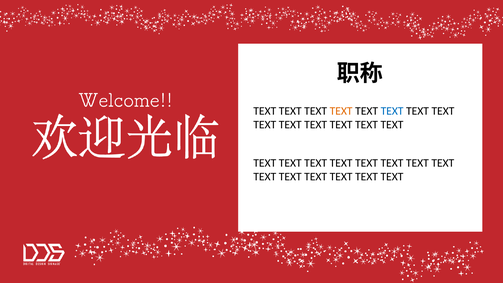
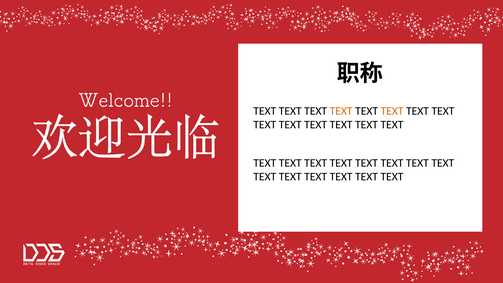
TEXT colour: blue -> orange (392, 111)
